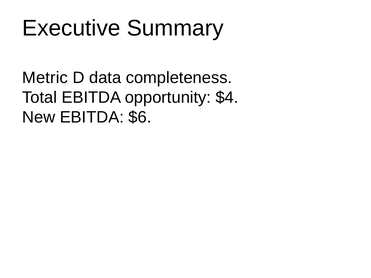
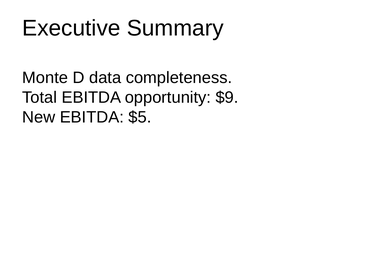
Metric: Metric -> Monte (45, 78)
$4: $4 -> $9 (227, 98)
$6: $6 -> $5 (140, 117)
